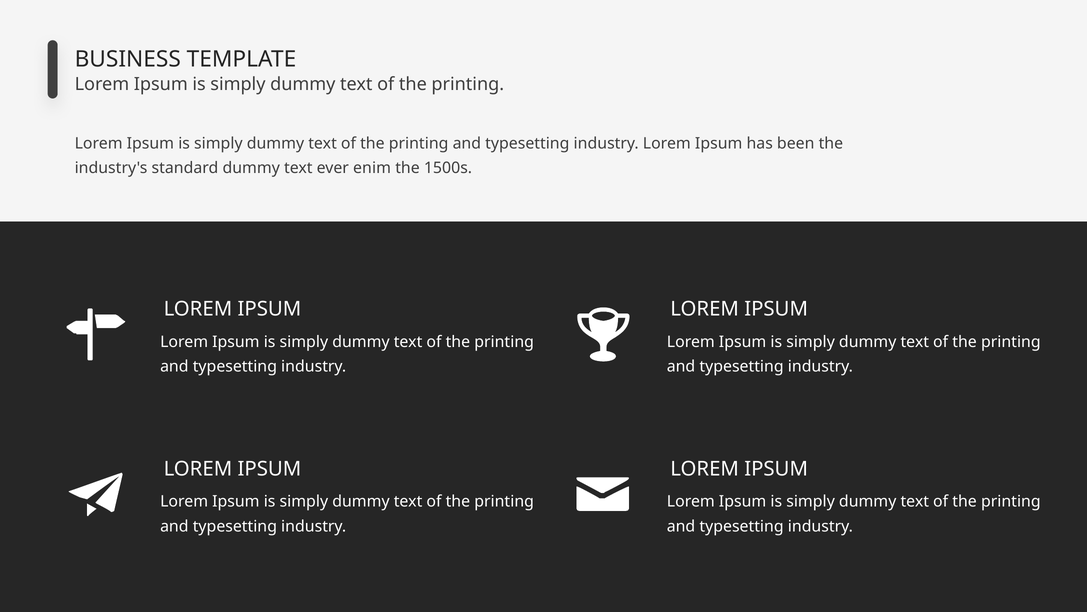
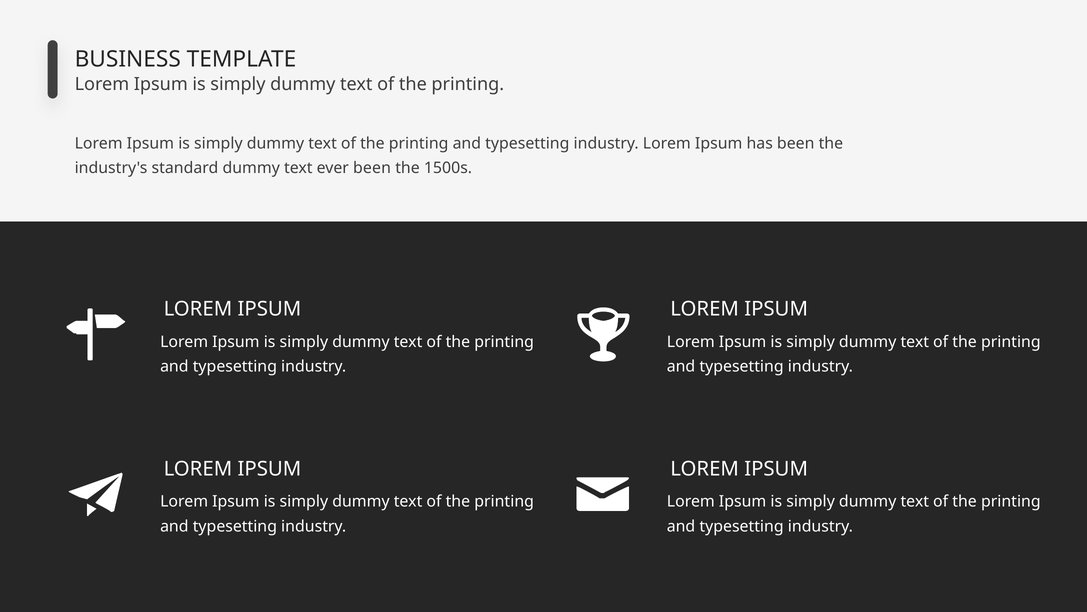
ever enim: enim -> been (372, 168)
